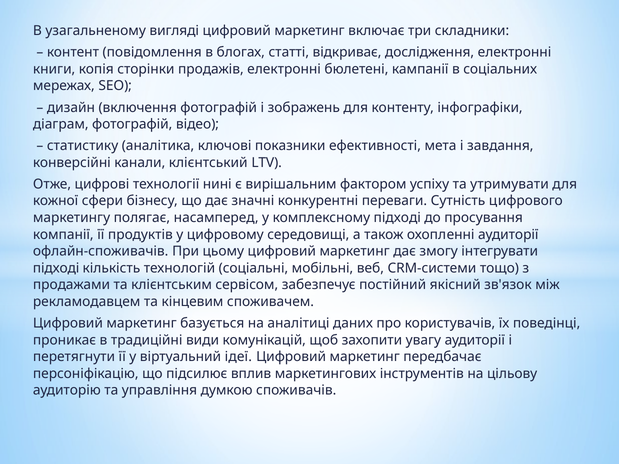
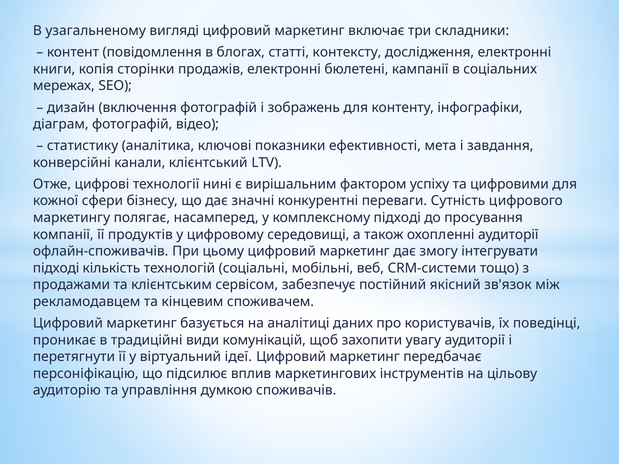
відкриває: відкриває -> контексту (347, 52)
утримувати: утримувати -> цифровими (510, 184)
